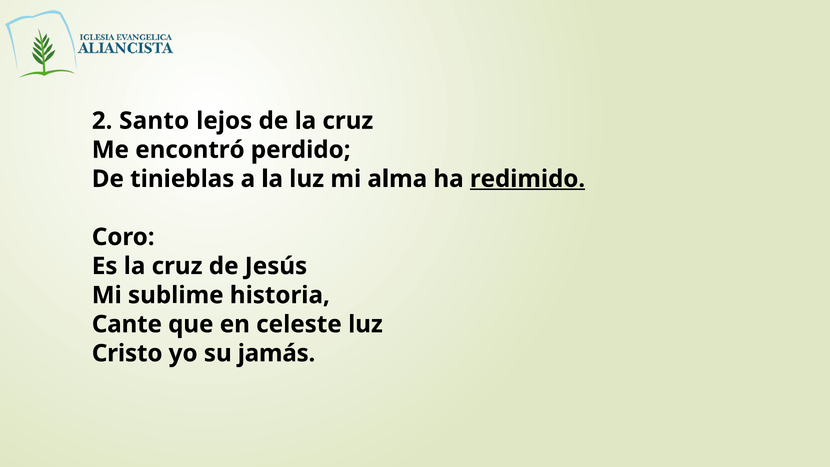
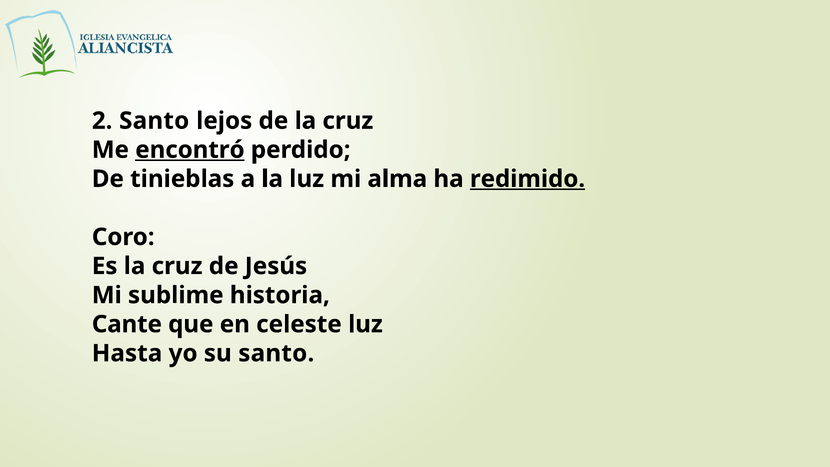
encontró underline: none -> present (190, 150)
Cristo: Cristo -> Hasta (127, 353)
su jamás: jamás -> santo (276, 353)
